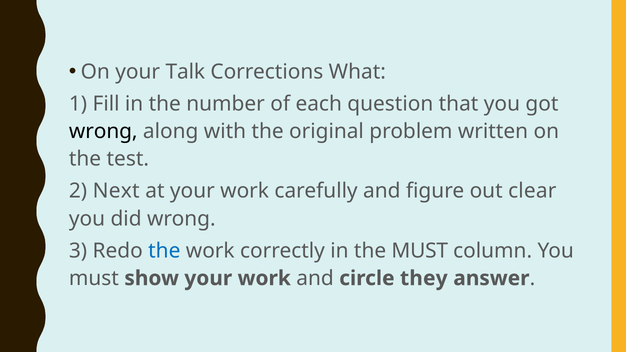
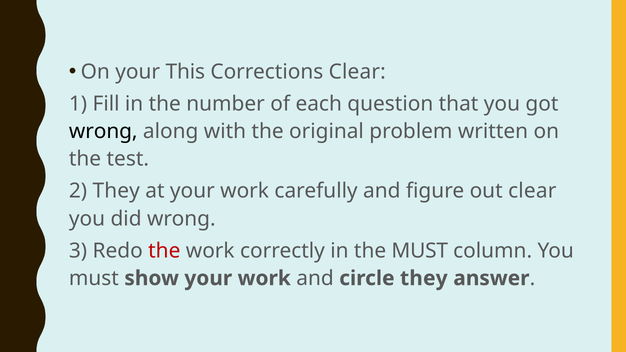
Talk: Talk -> This (185, 72)
Corrections What: What -> Clear (357, 72)
2 Next: Next -> They (116, 191)
the colour: blue -> red (164, 251)
